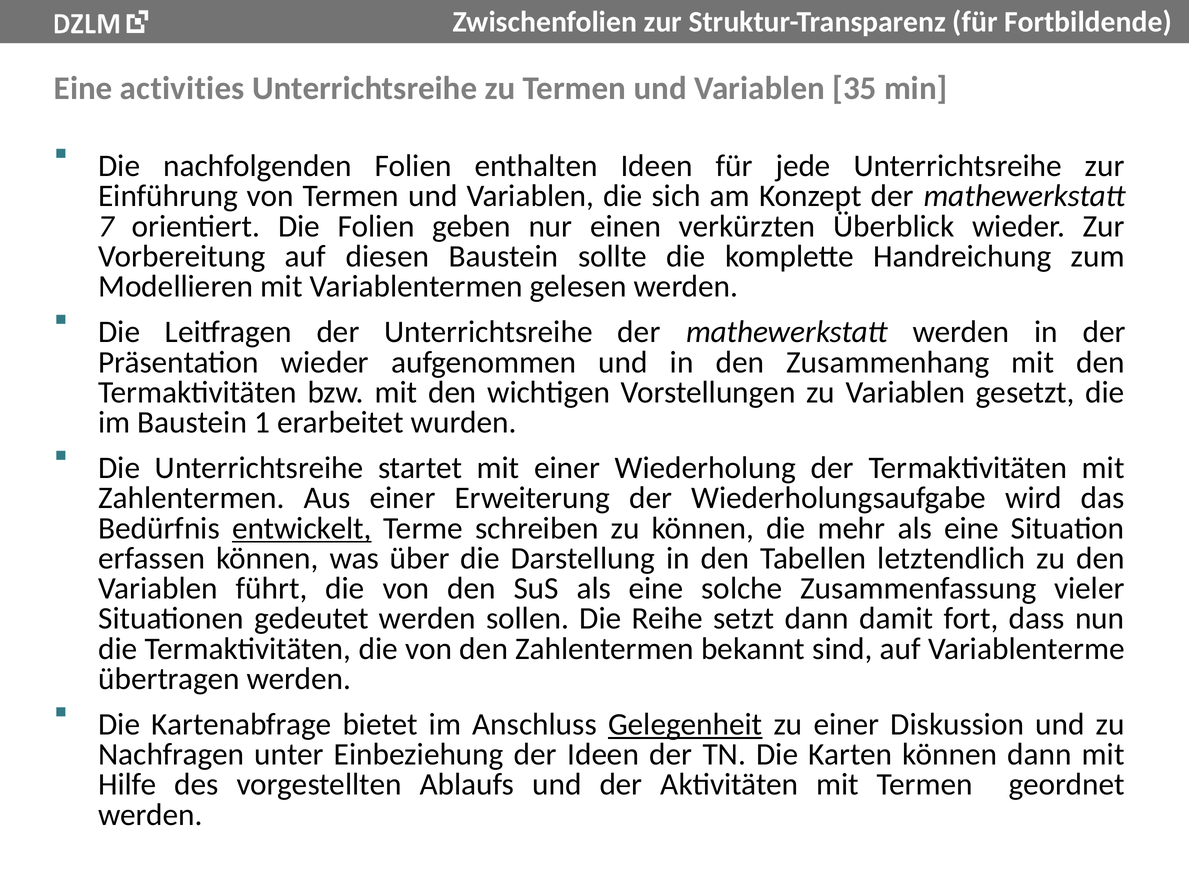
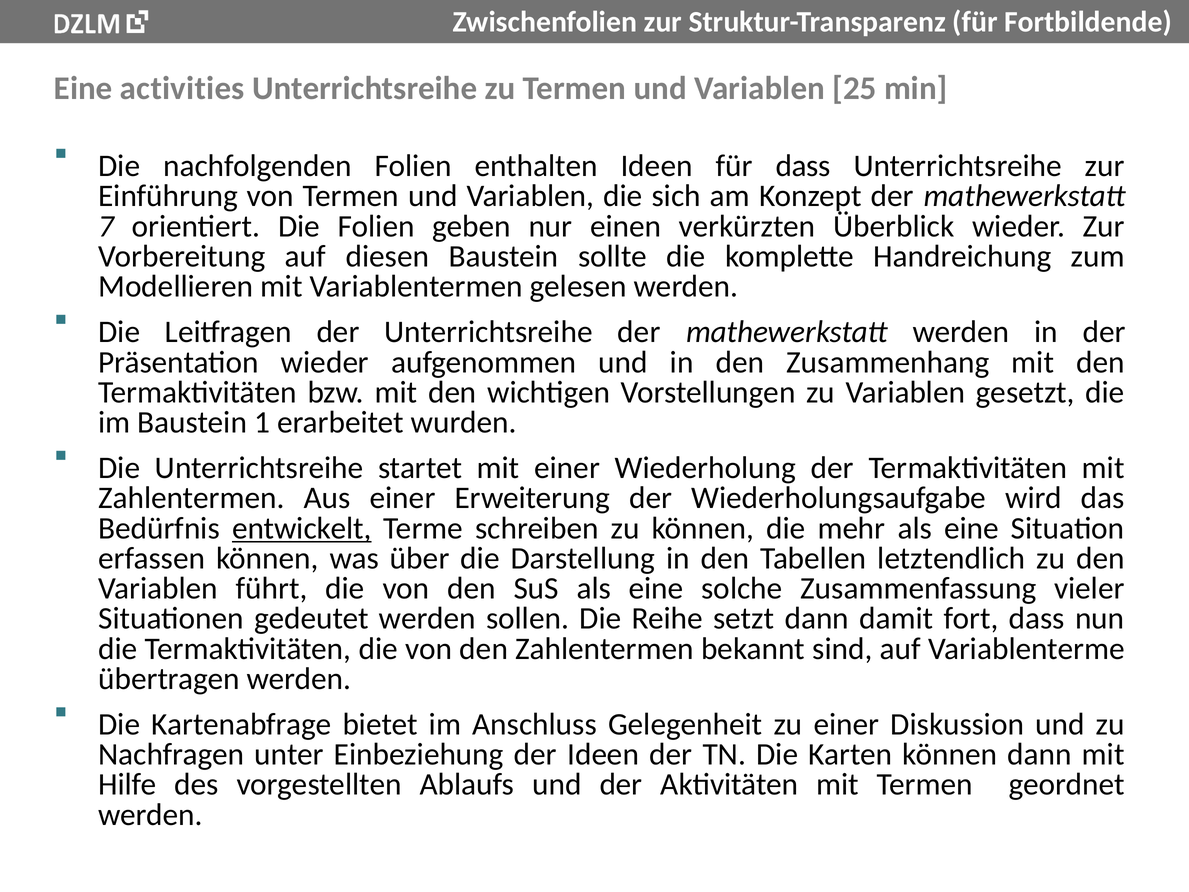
35: 35 -> 25 (854, 89)
für jede: jede -> dass (803, 166)
Gelegenheit underline: present -> none (685, 724)
